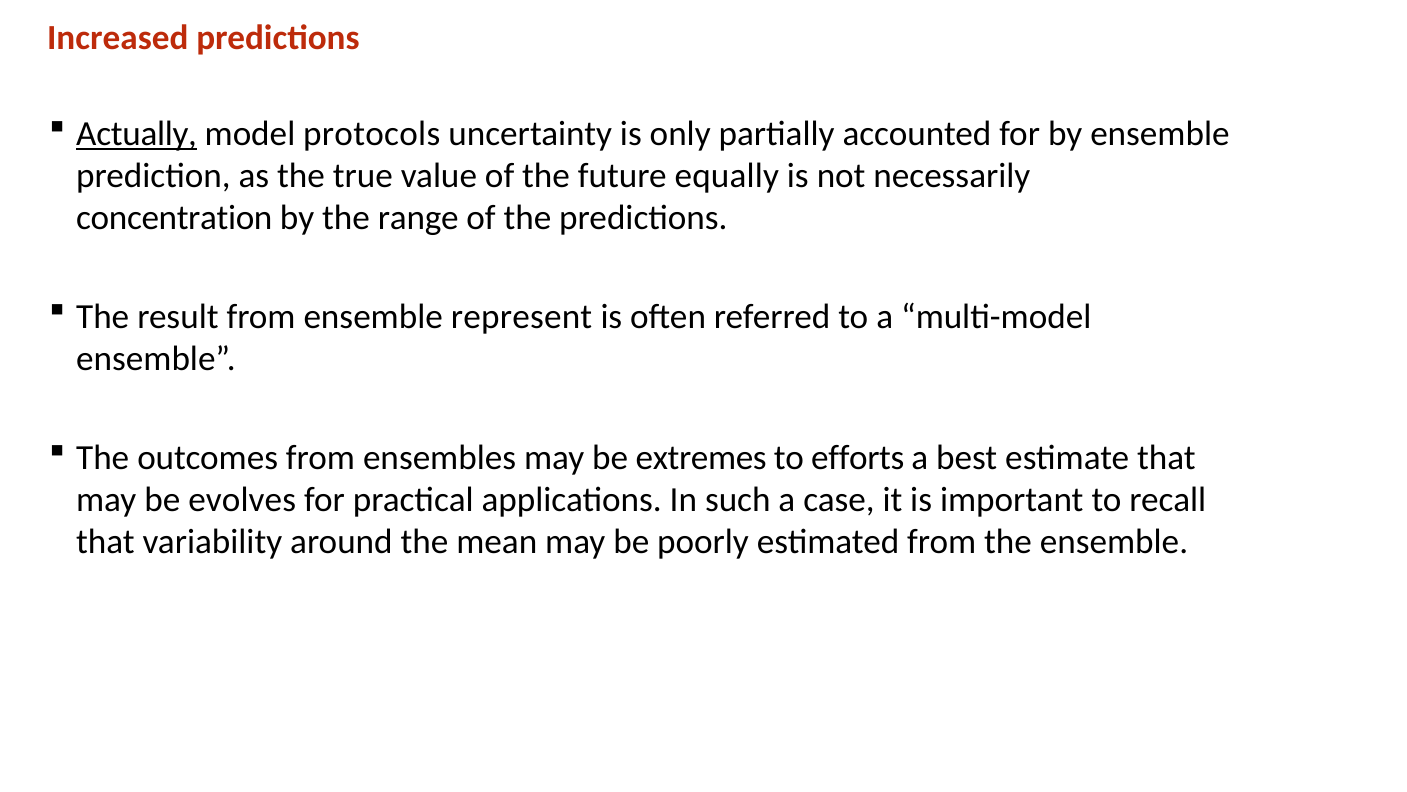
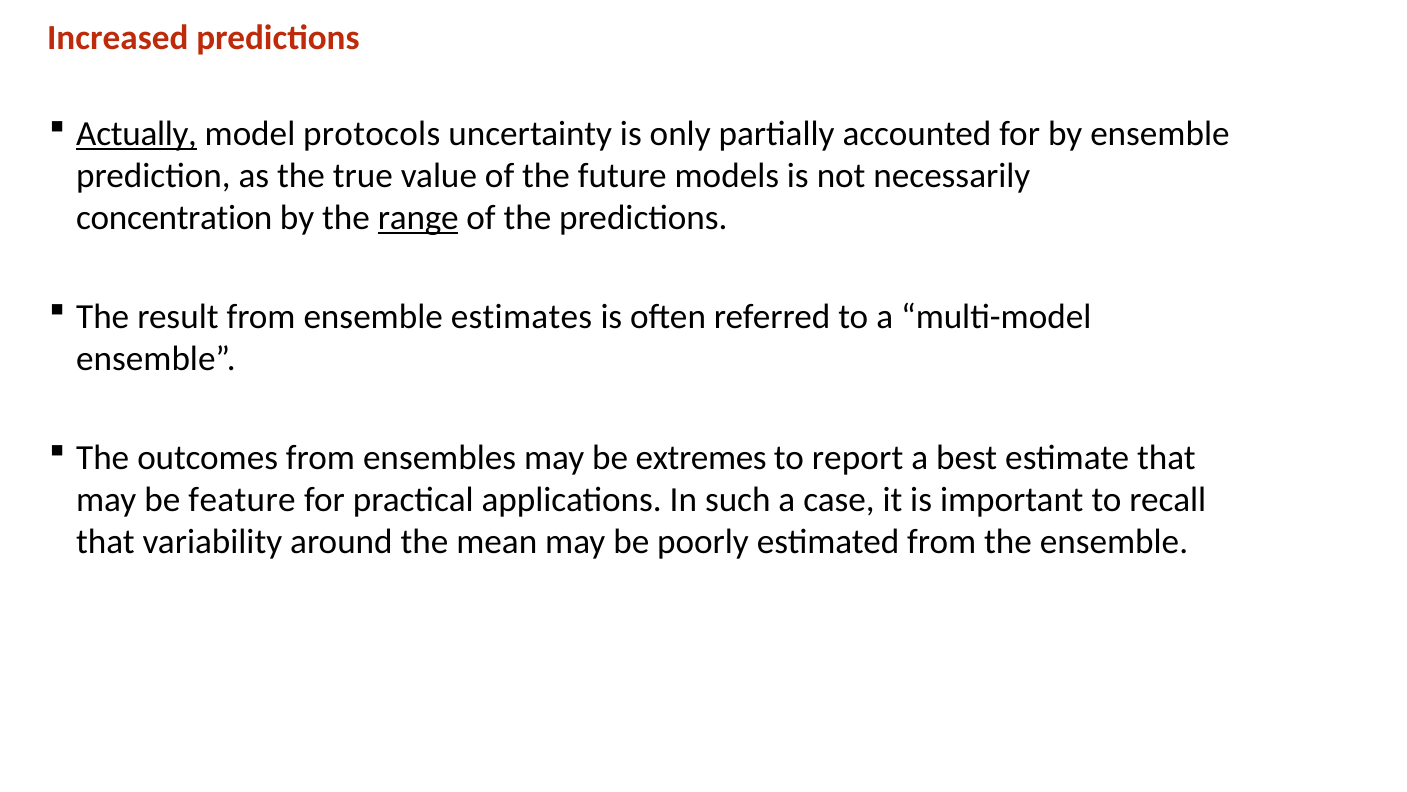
equally: equally -> models (727, 176)
range underline: none -> present (418, 218)
represent: represent -> estimates (522, 317)
efforts: efforts -> report (858, 457)
evolves: evolves -> feature (242, 499)
